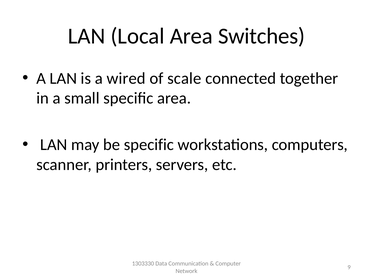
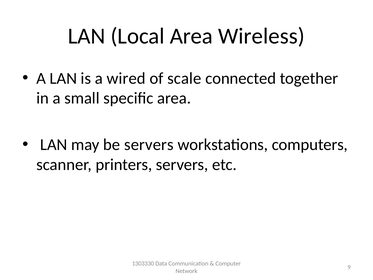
Switches: Switches -> Wireless (261, 36)
be specific: specific -> servers (149, 145)
